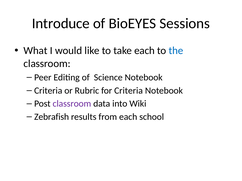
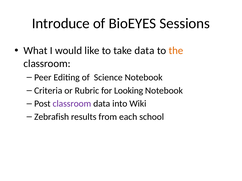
take each: each -> data (144, 51)
the colour: blue -> orange (176, 51)
for Criteria: Criteria -> Looking (129, 91)
